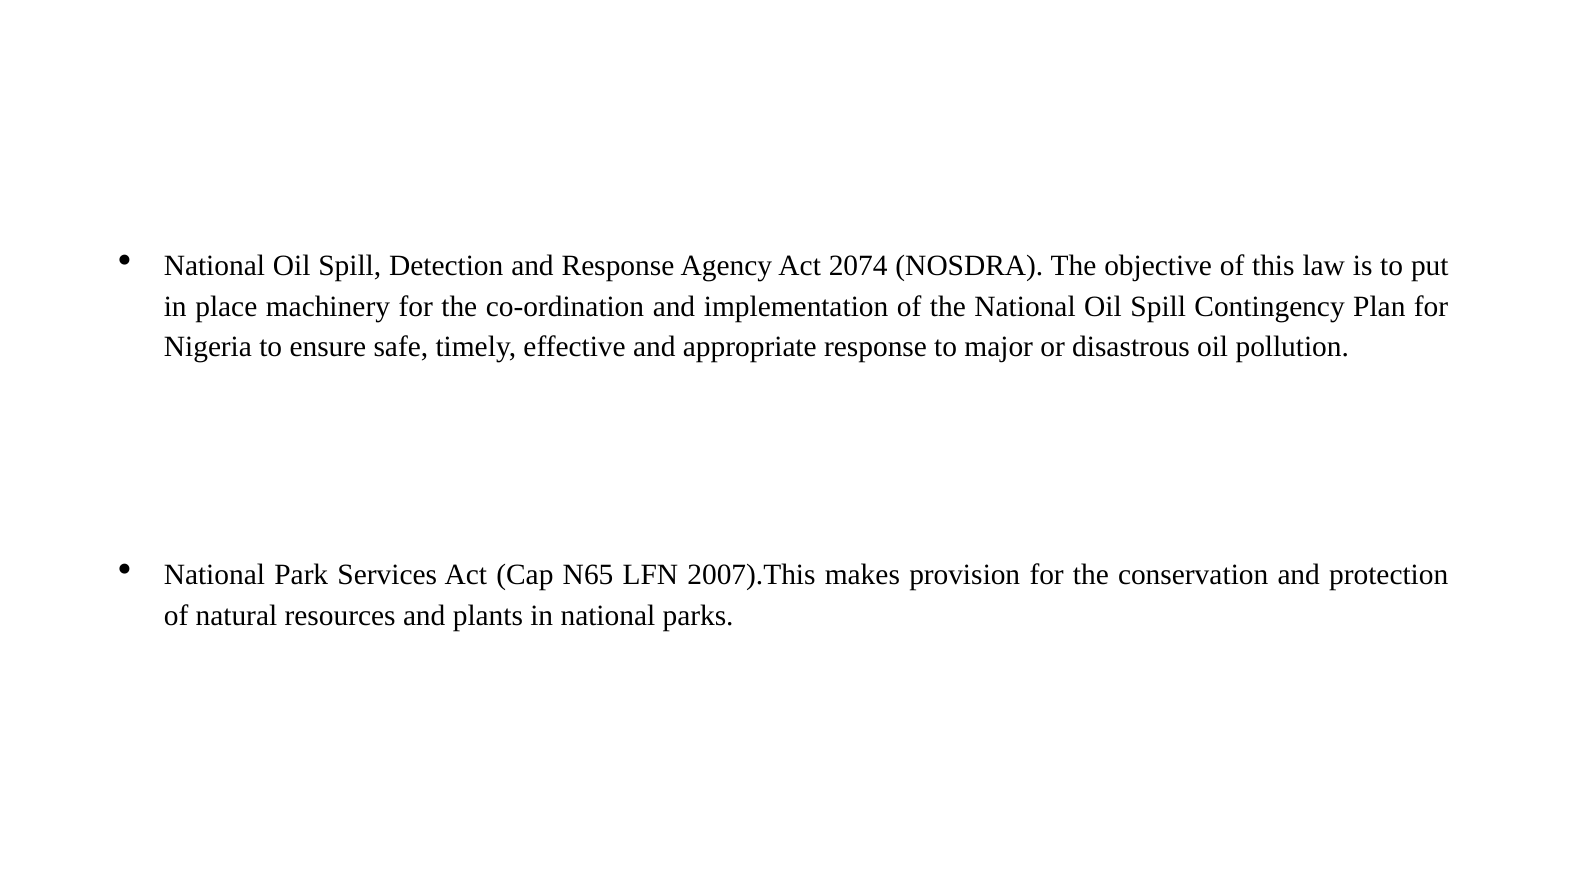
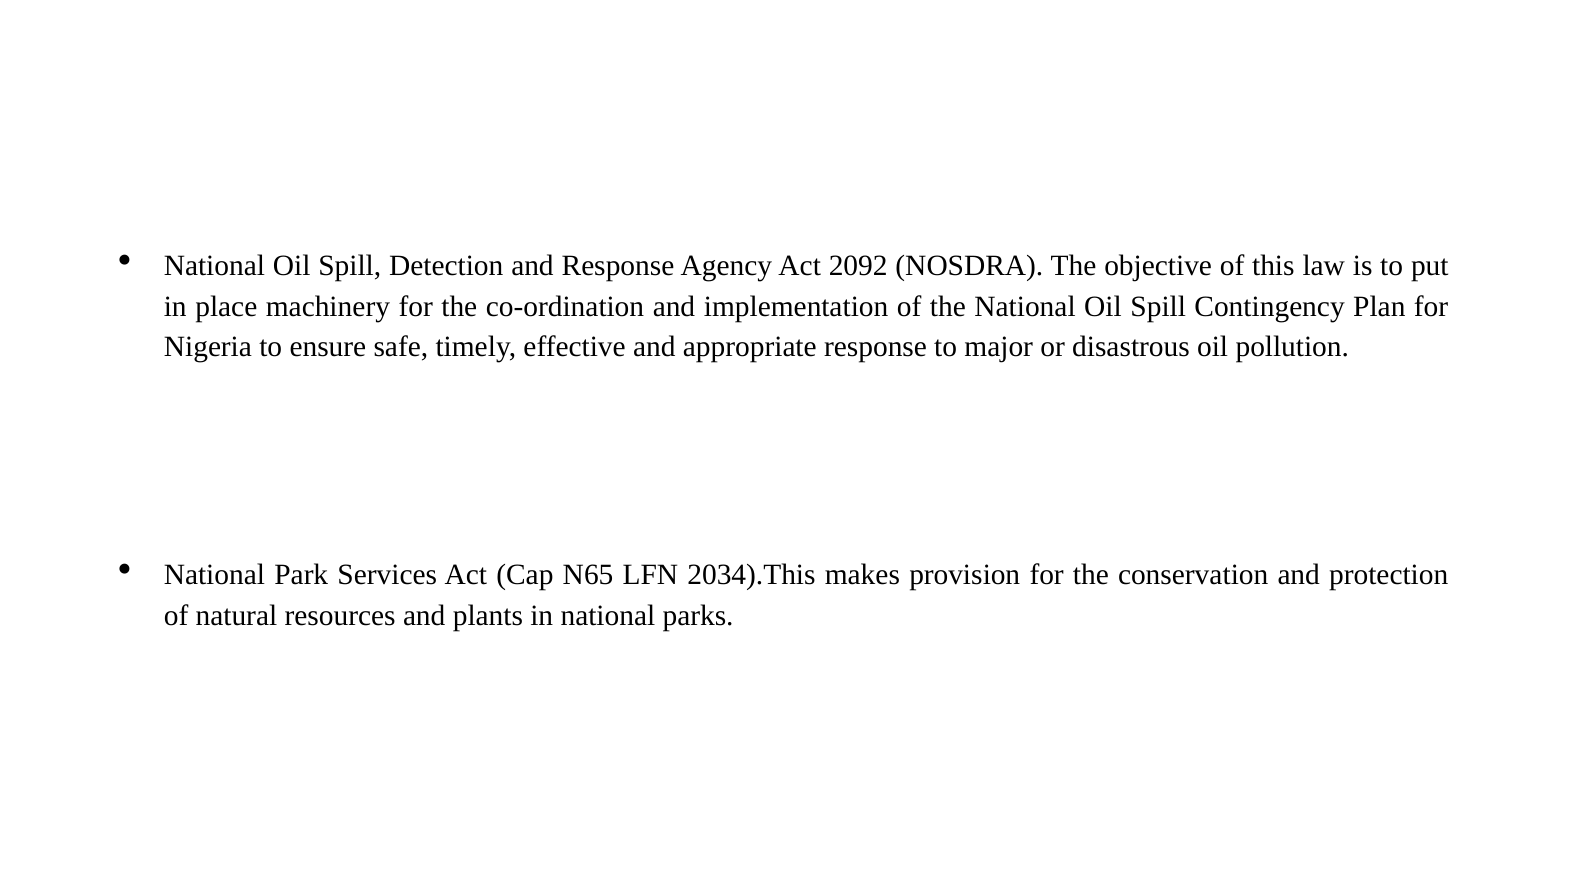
2074: 2074 -> 2092 (858, 266)
2007).This: 2007).This -> 2034).This (751, 575)
